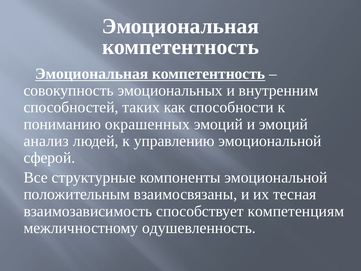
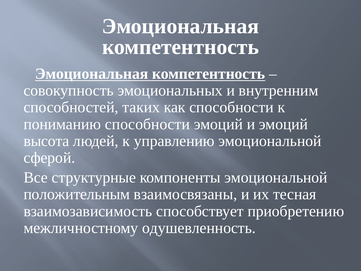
пониманию окрашенных: окрашенных -> способности (147, 124)
анализ: анализ -> высота (46, 141)
компетенциям: компетенциям -> приобретению (296, 211)
